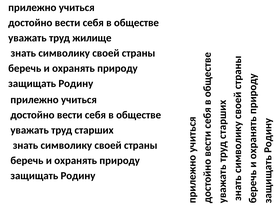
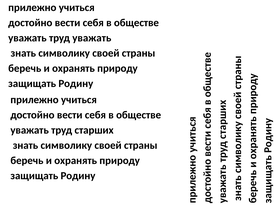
труд жилище: жилище -> уважать (92, 38)
